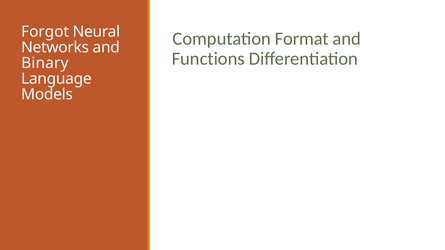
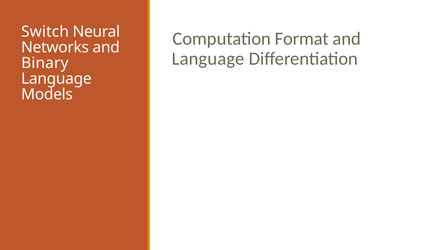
Forgot: Forgot -> Switch (45, 32)
Functions: Functions -> Language (208, 59)
